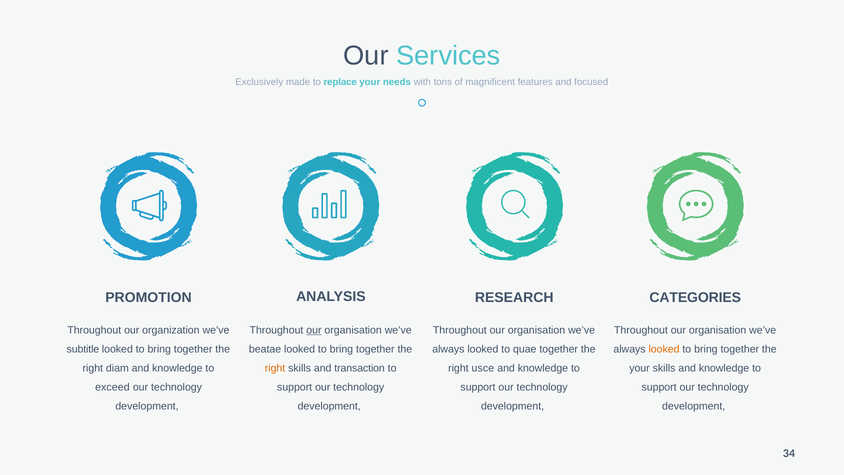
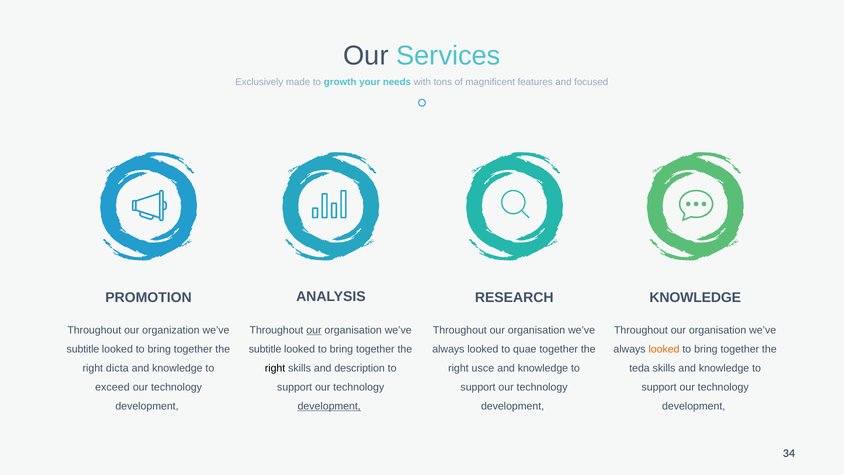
replace: replace -> growth (340, 82)
RESEARCH CATEGORIES: CATEGORIES -> KNOWLEDGE (695, 297)
beatae: beatae -> subtitle (265, 349)
diam: diam -> dicta (117, 368)
right colour: orange -> black (275, 368)
transaction: transaction -> description (360, 368)
your: your -> teda (640, 368)
development underline: none -> present (329, 406)
